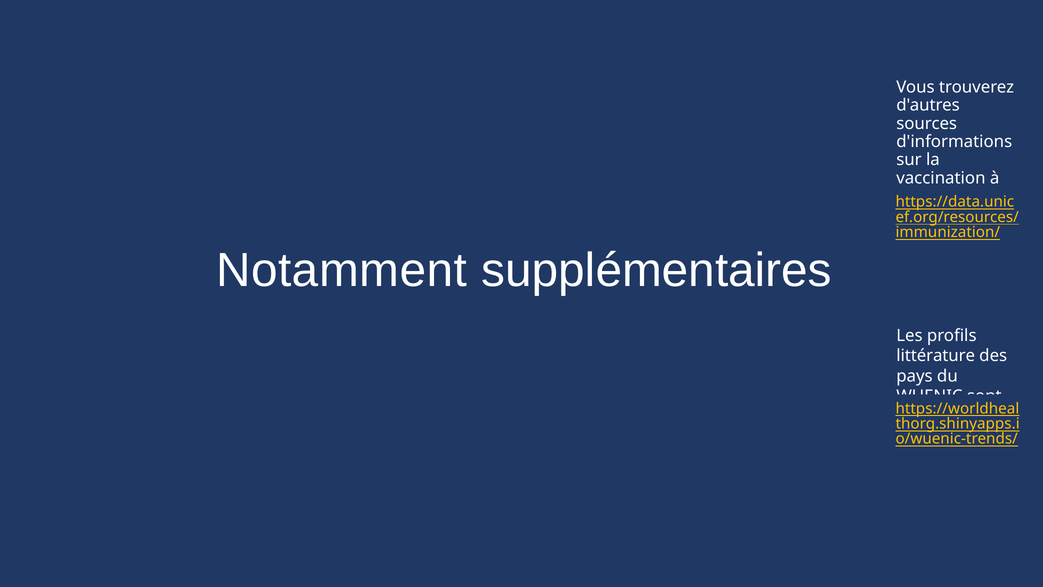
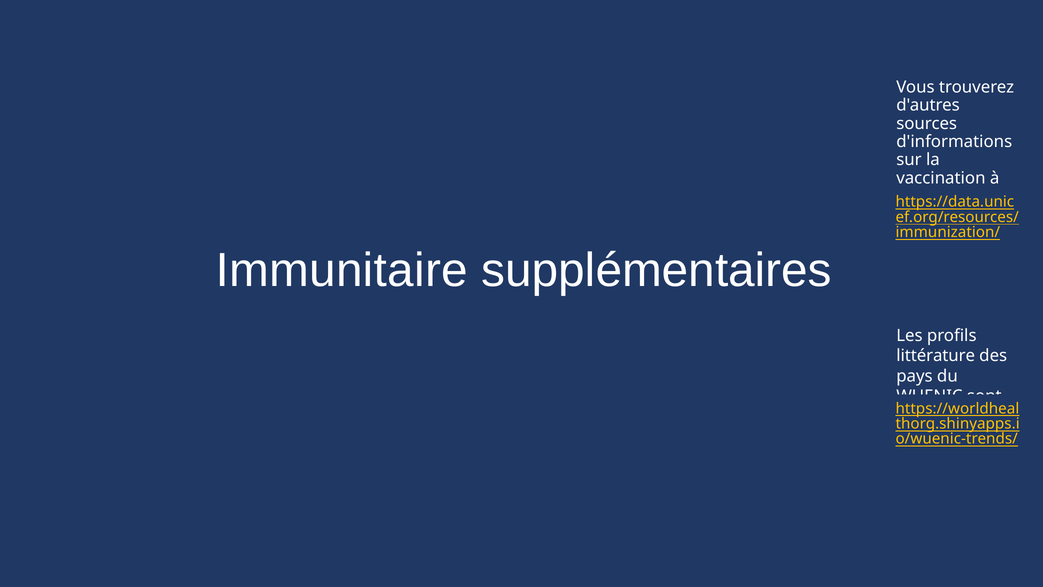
Notamment: Notamment -> Immunitaire (342, 271)
